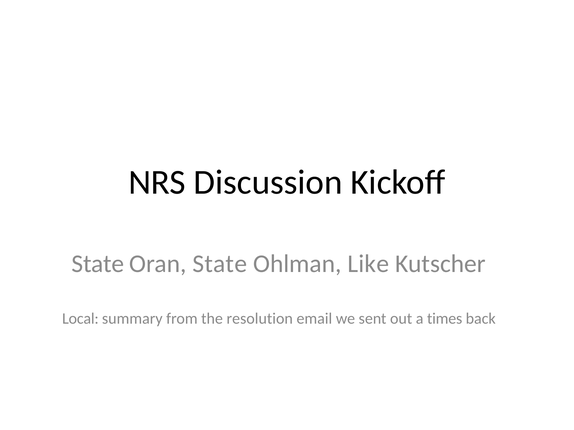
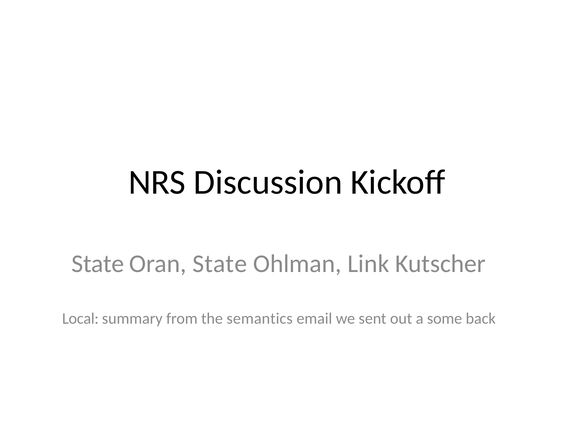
Like: Like -> Link (368, 264)
resolution: resolution -> semantics (260, 319)
times: times -> some (445, 319)
